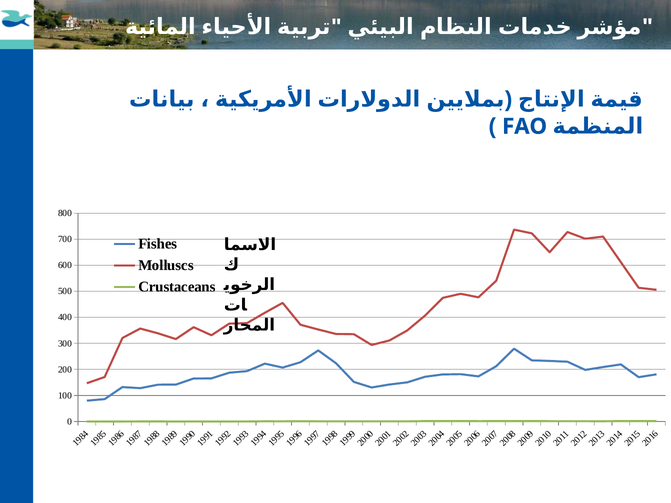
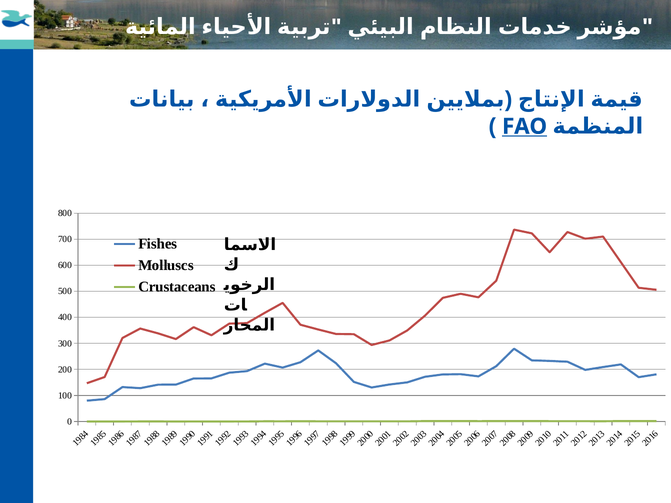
FAO underline: none -> present (525, 126)
